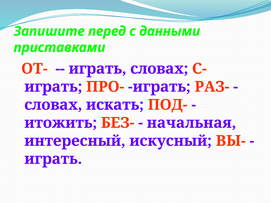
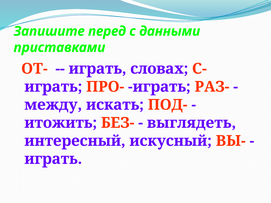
словах: словах -> между (53, 105)
начальная: начальная -> выглядеть (191, 123)
